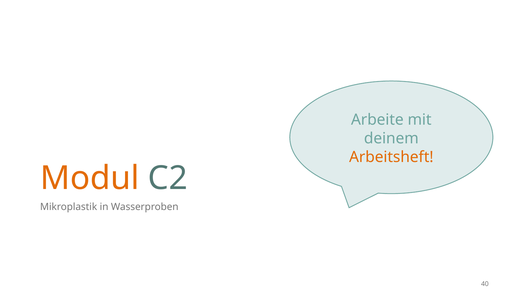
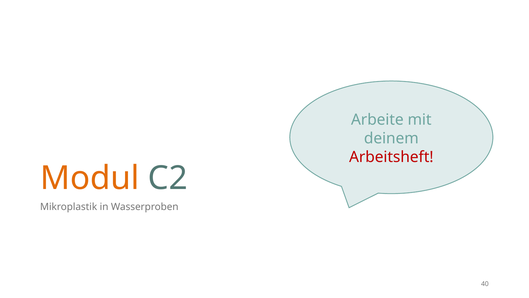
Arbeitsheft colour: orange -> red (391, 157)
